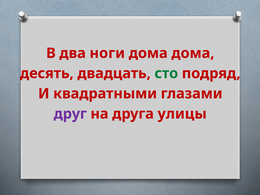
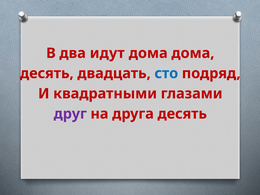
ноги: ноги -> идут (107, 53)
сто colour: green -> blue (166, 73)
друга улицы: улицы -> десять (182, 114)
